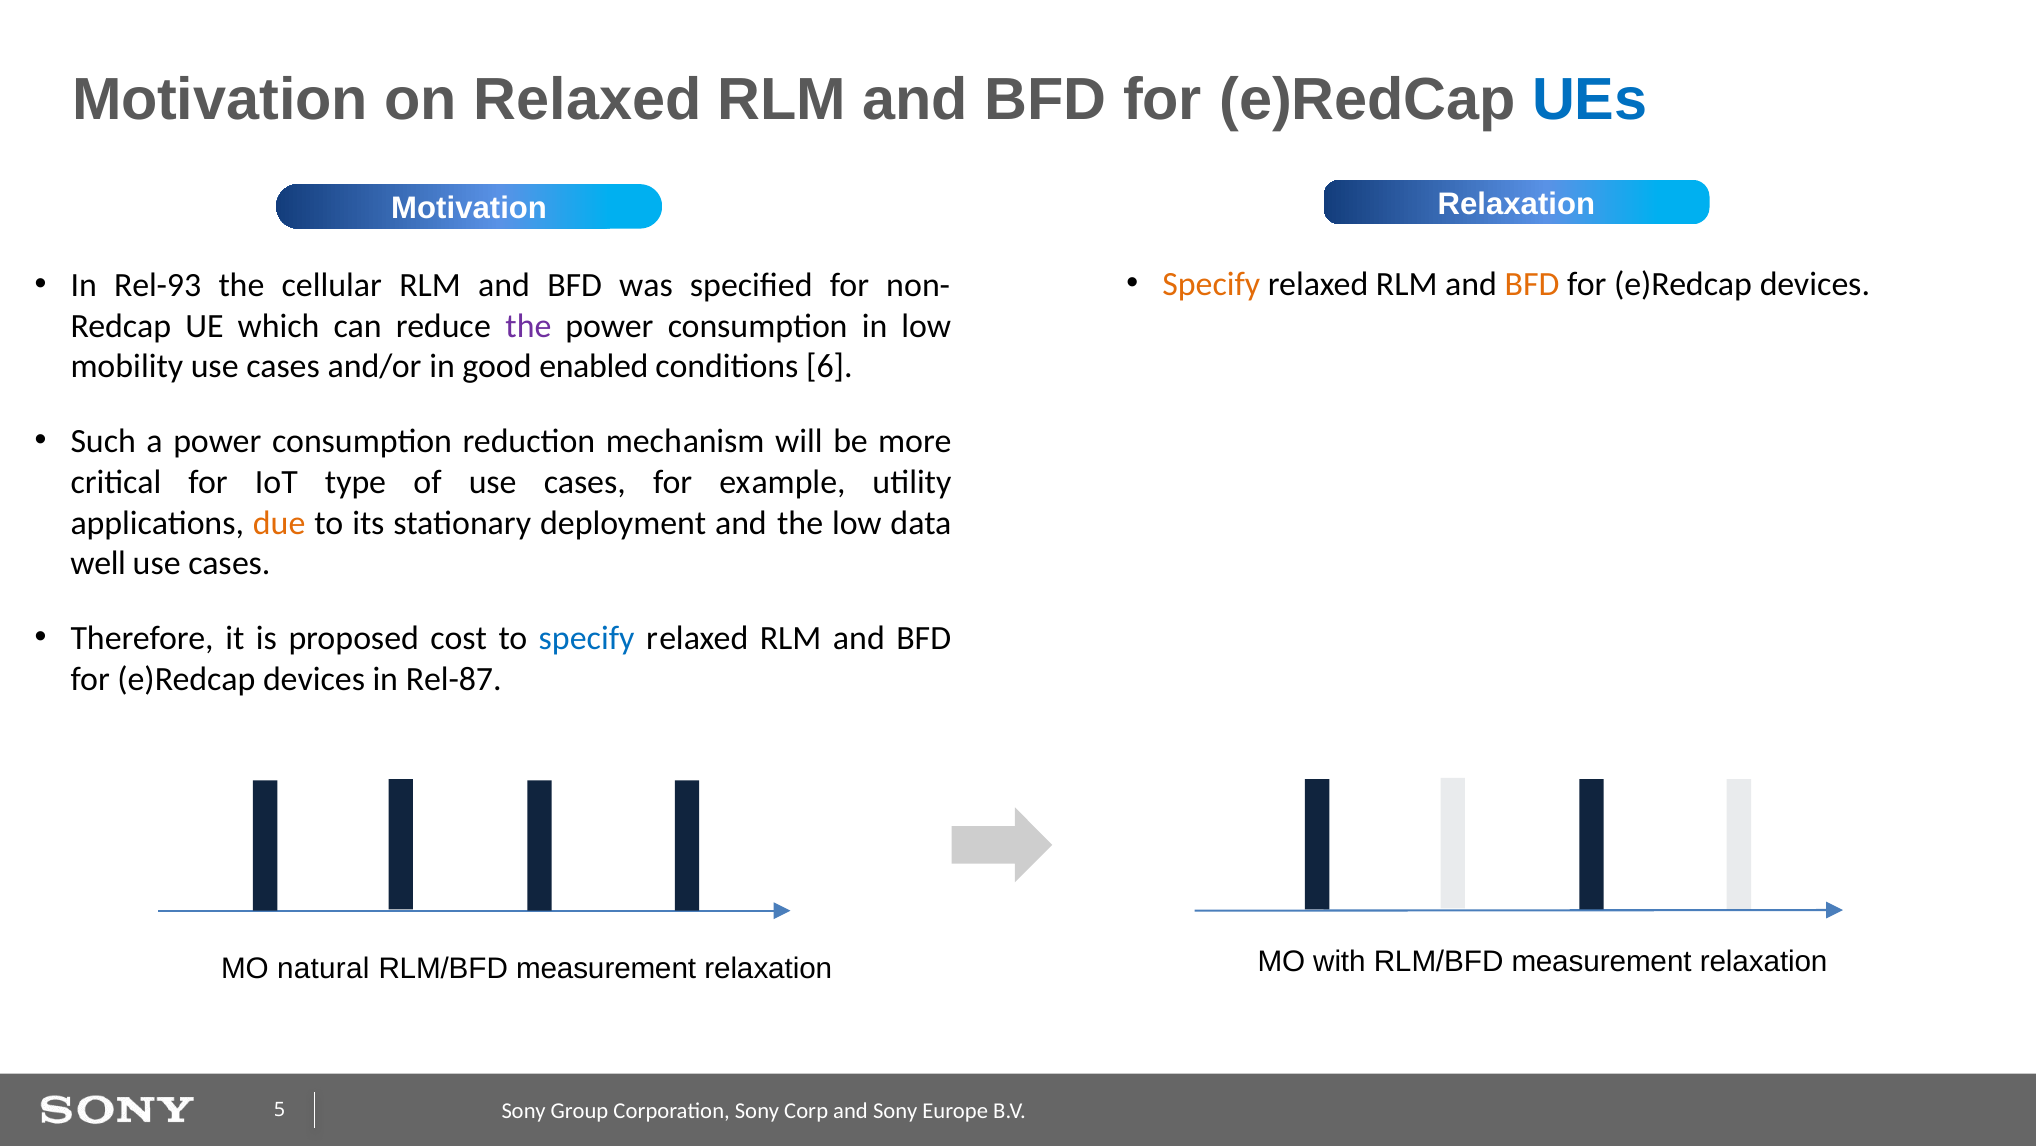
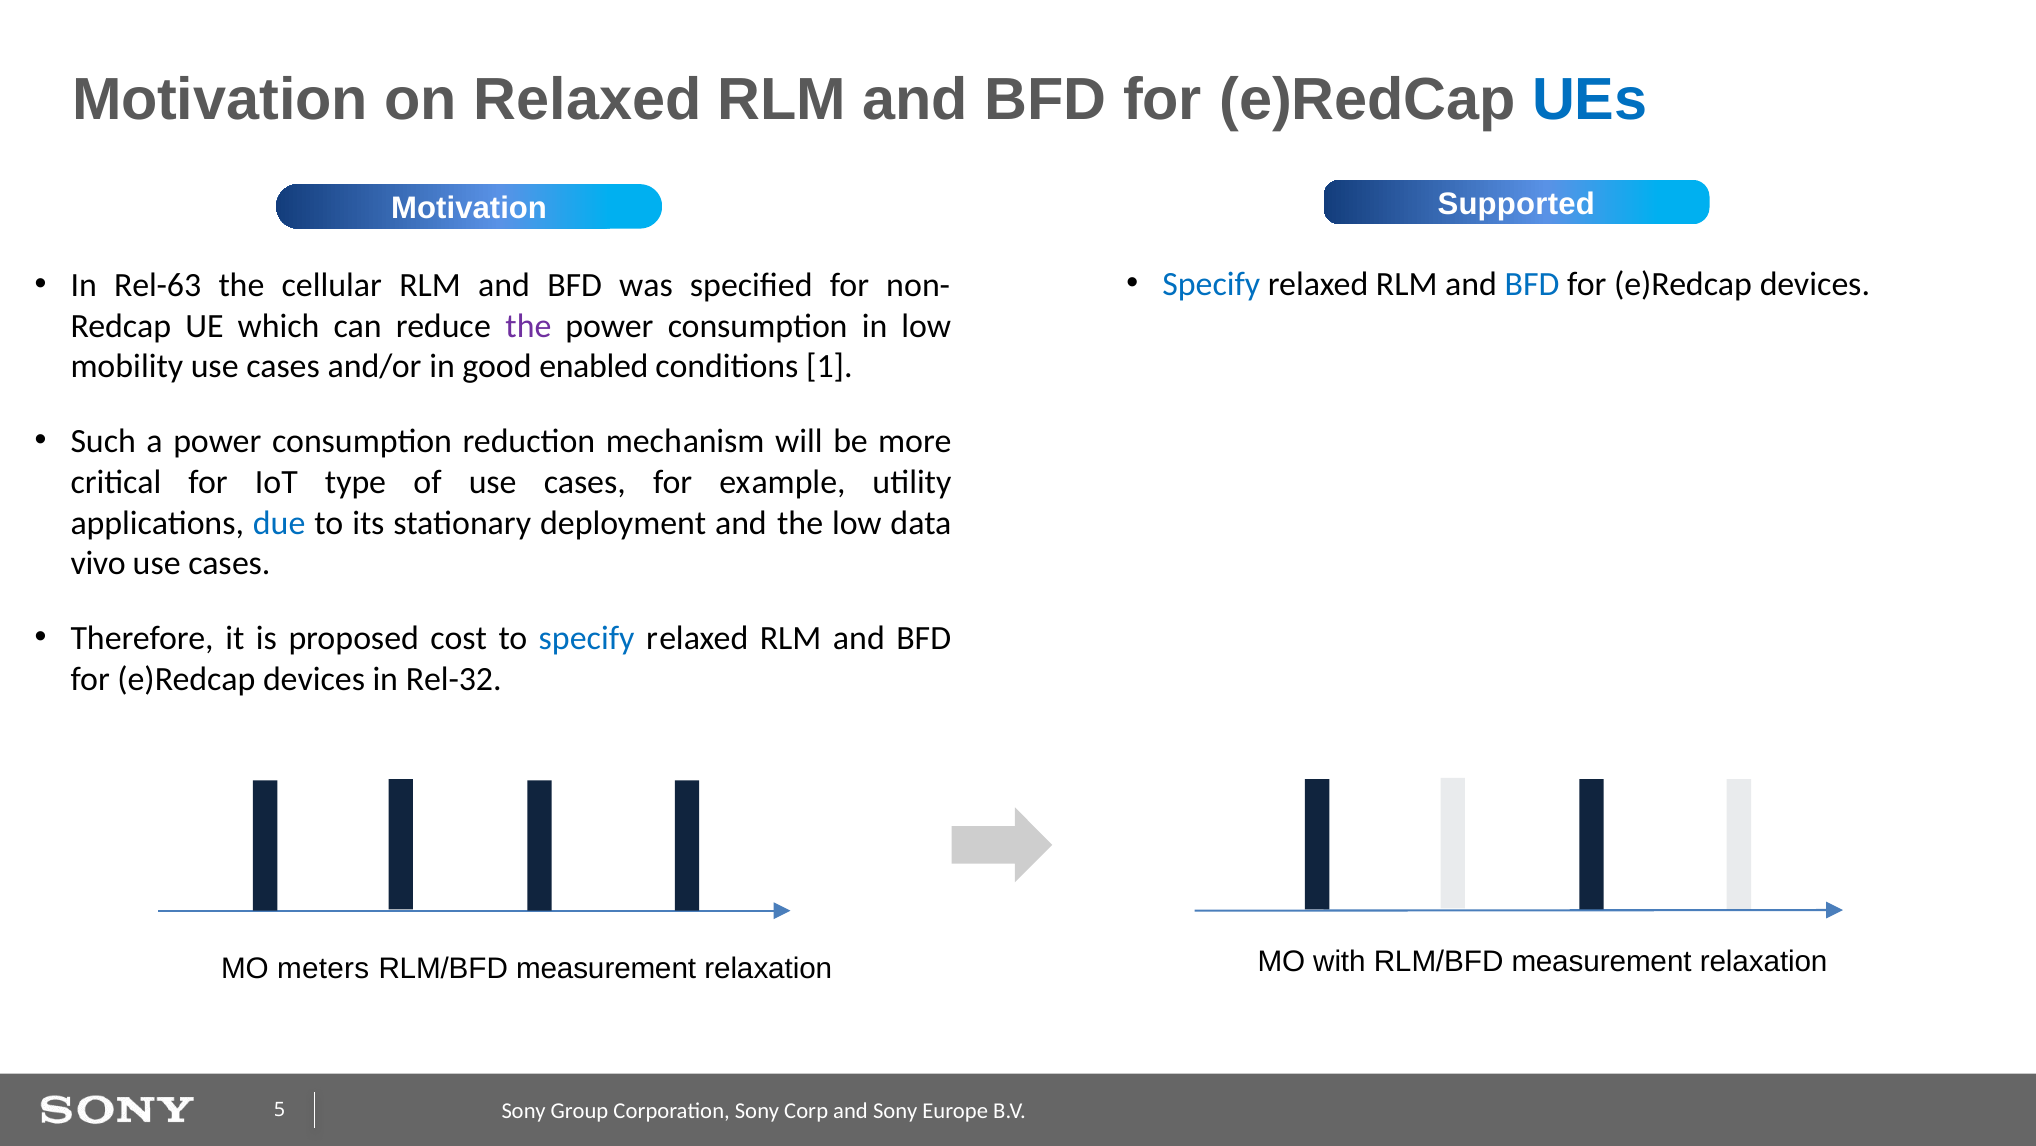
Motivation Relaxation: Relaxation -> Supported (1516, 204)
Specify colour: orange -> blue (1211, 284)
BFD colour: orange -> blue (1532, 284)
Rel-93: Rel-93 -> Rel-63 (158, 285)
6: 6 -> 1 (829, 367)
due colour: orange -> blue (279, 523)
well: well -> vivo (98, 563)
Rel-87: Rel-87 -> Rel-32 (454, 679)
natural: natural -> meters (323, 968)
